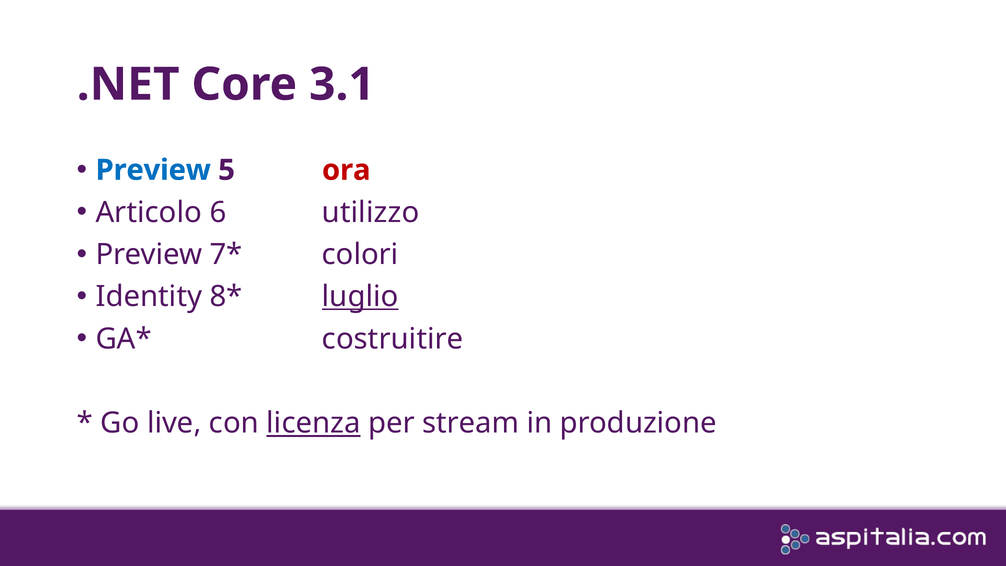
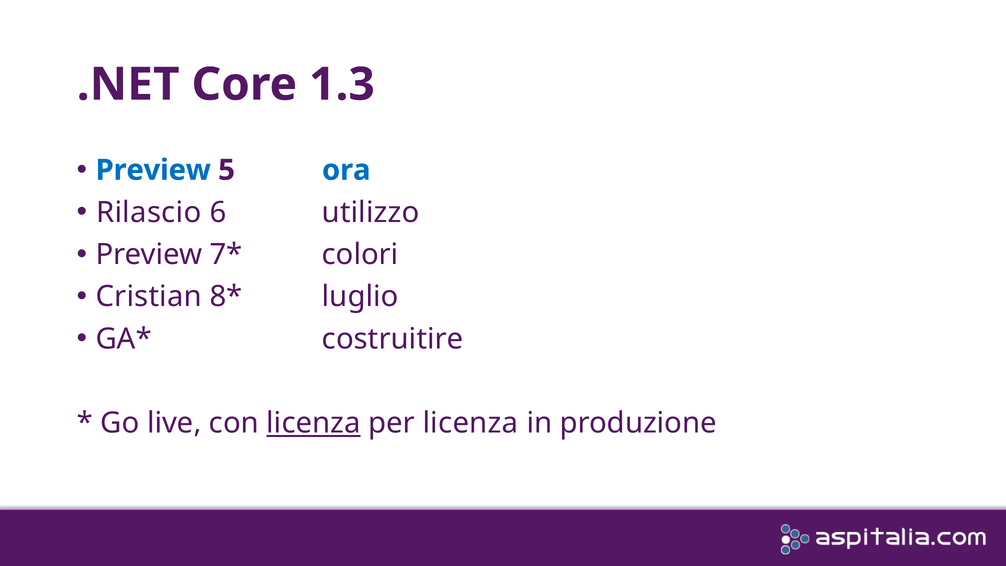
3.1: 3.1 -> 1.3 (342, 85)
ora colour: red -> blue (346, 170)
Articolo: Articolo -> Rilascio (149, 212)
Identity: Identity -> Cristian (149, 297)
luglio underline: present -> none (360, 297)
per stream: stream -> licenza (470, 423)
